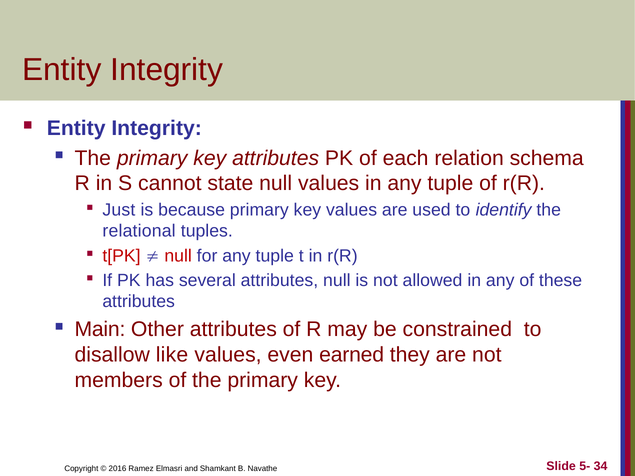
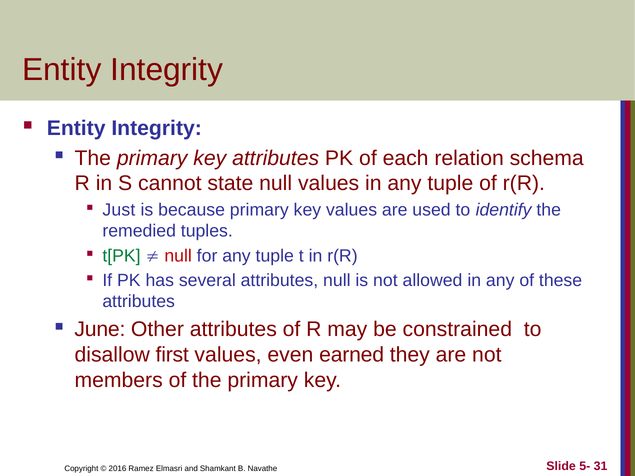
relational: relational -> remedied (139, 231)
t[PK colour: red -> green (121, 256)
Main: Main -> June (100, 330)
like: like -> first (172, 355)
34: 34 -> 31 (601, 466)
